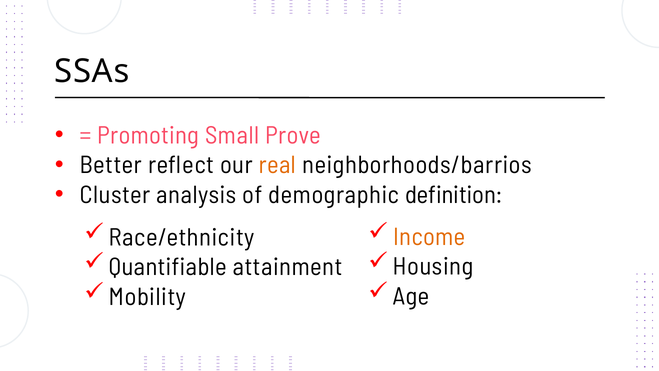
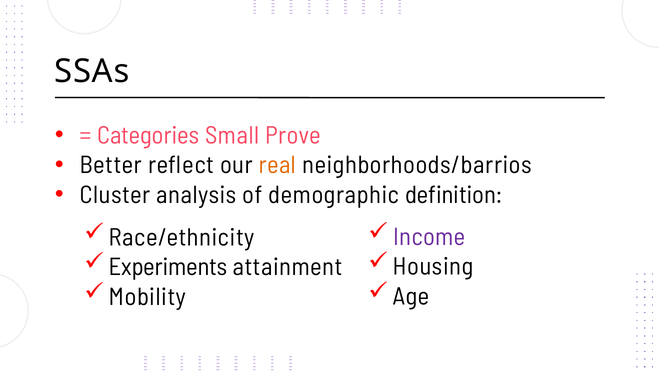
Promoting: Promoting -> Categories (148, 136)
Income colour: orange -> purple (429, 237)
Quantifiable: Quantifiable -> Experiments (168, 267)
